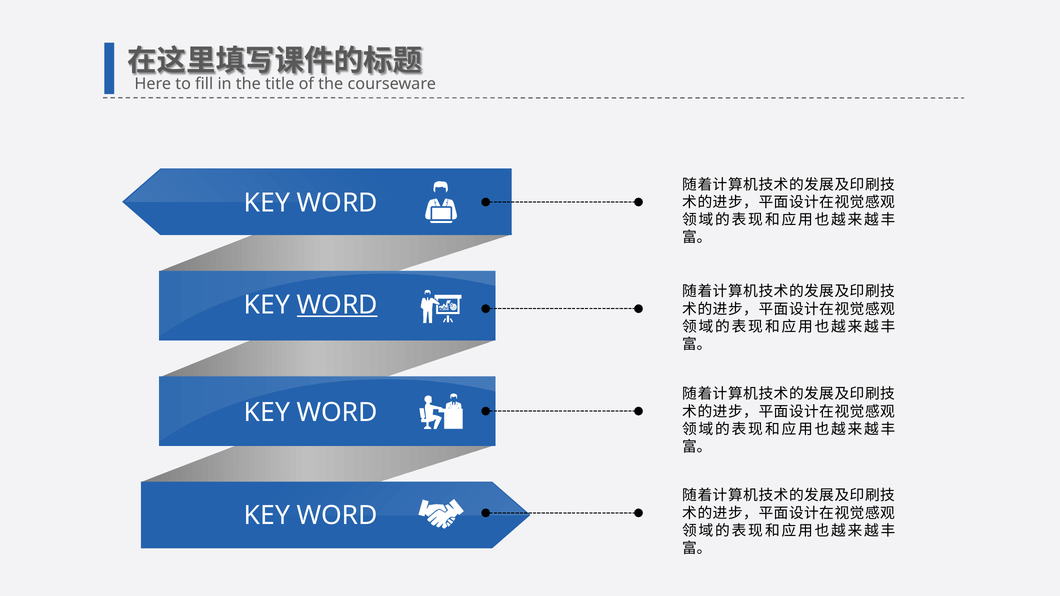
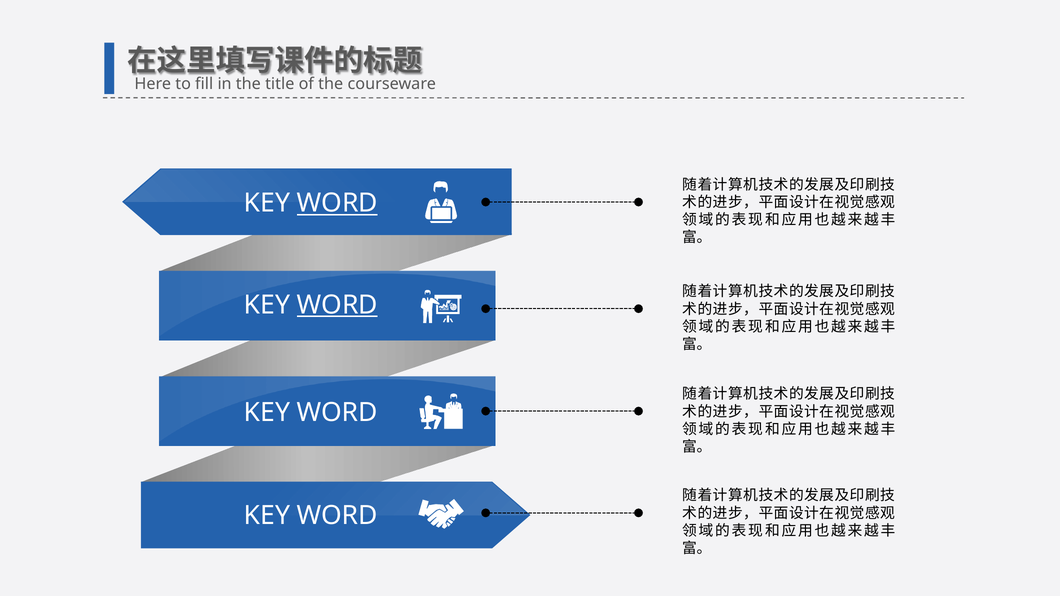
WORD underline: none -> present (337, 203)
